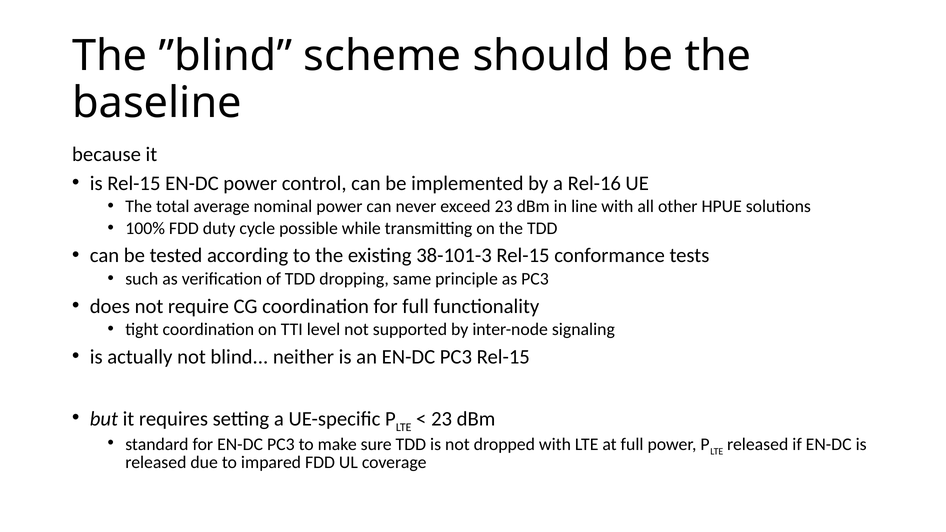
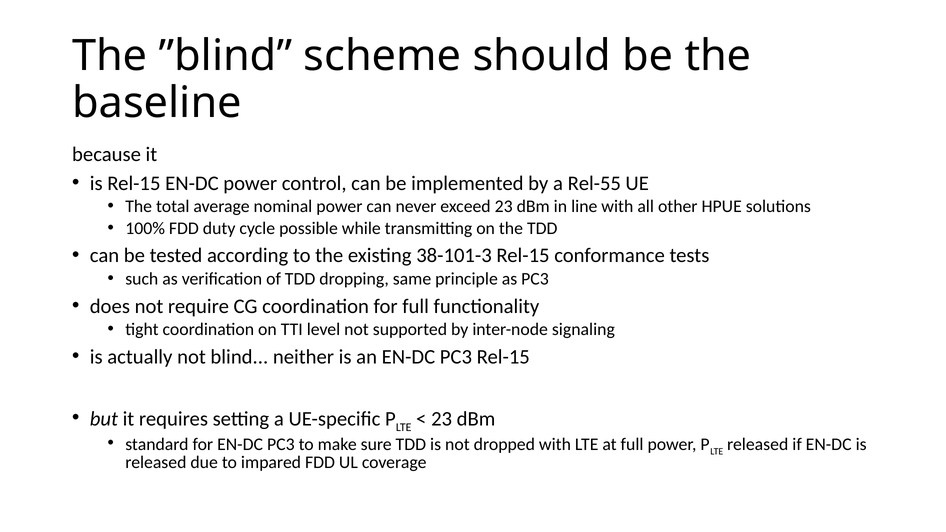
Rel-16: Rel-16 -> Rel-55 (594, 183)
